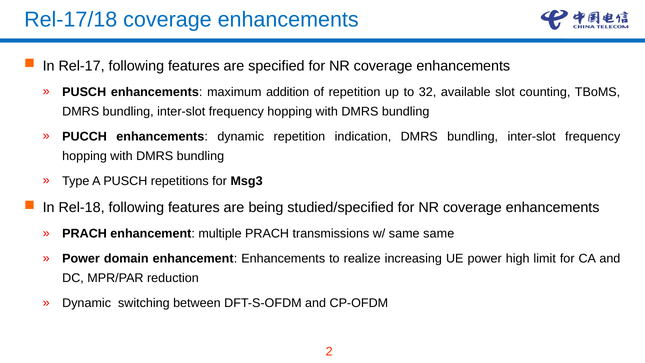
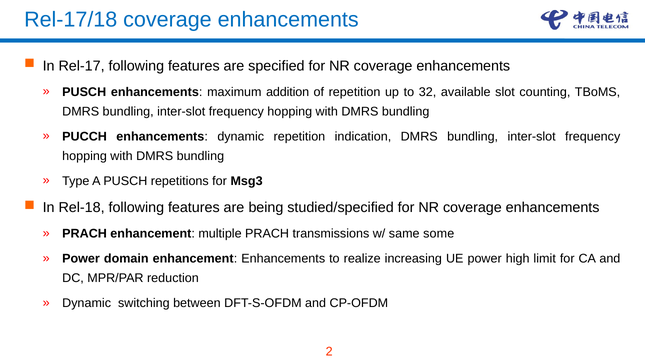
same same: same -> some (439, 234)
